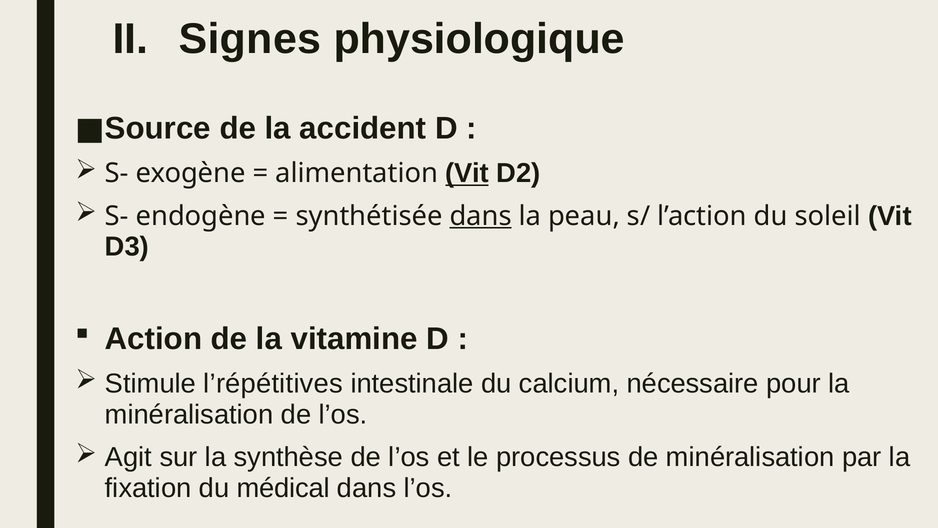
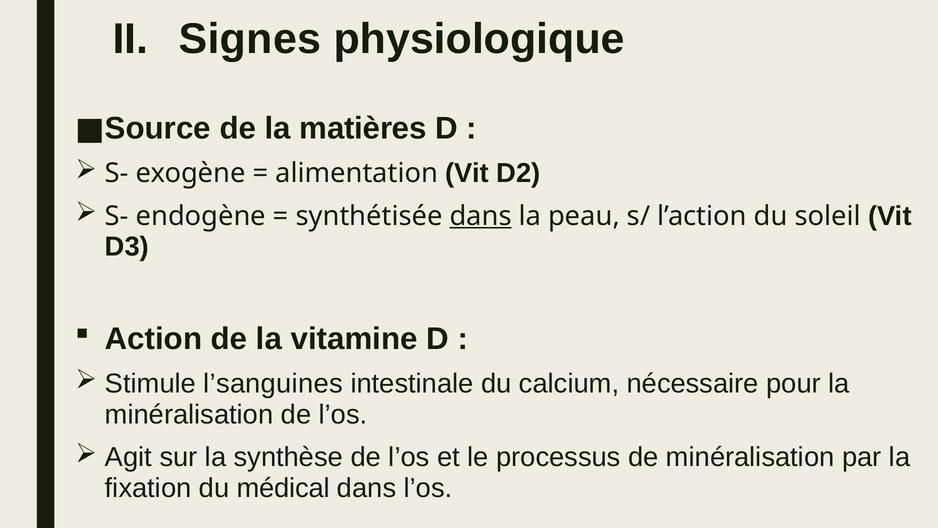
accident: accident -> matières (363, 128)
Vit underline: present -> none (467, 173)
l’répétitives: l’répétitives -> l’sanguines (273, 383)
